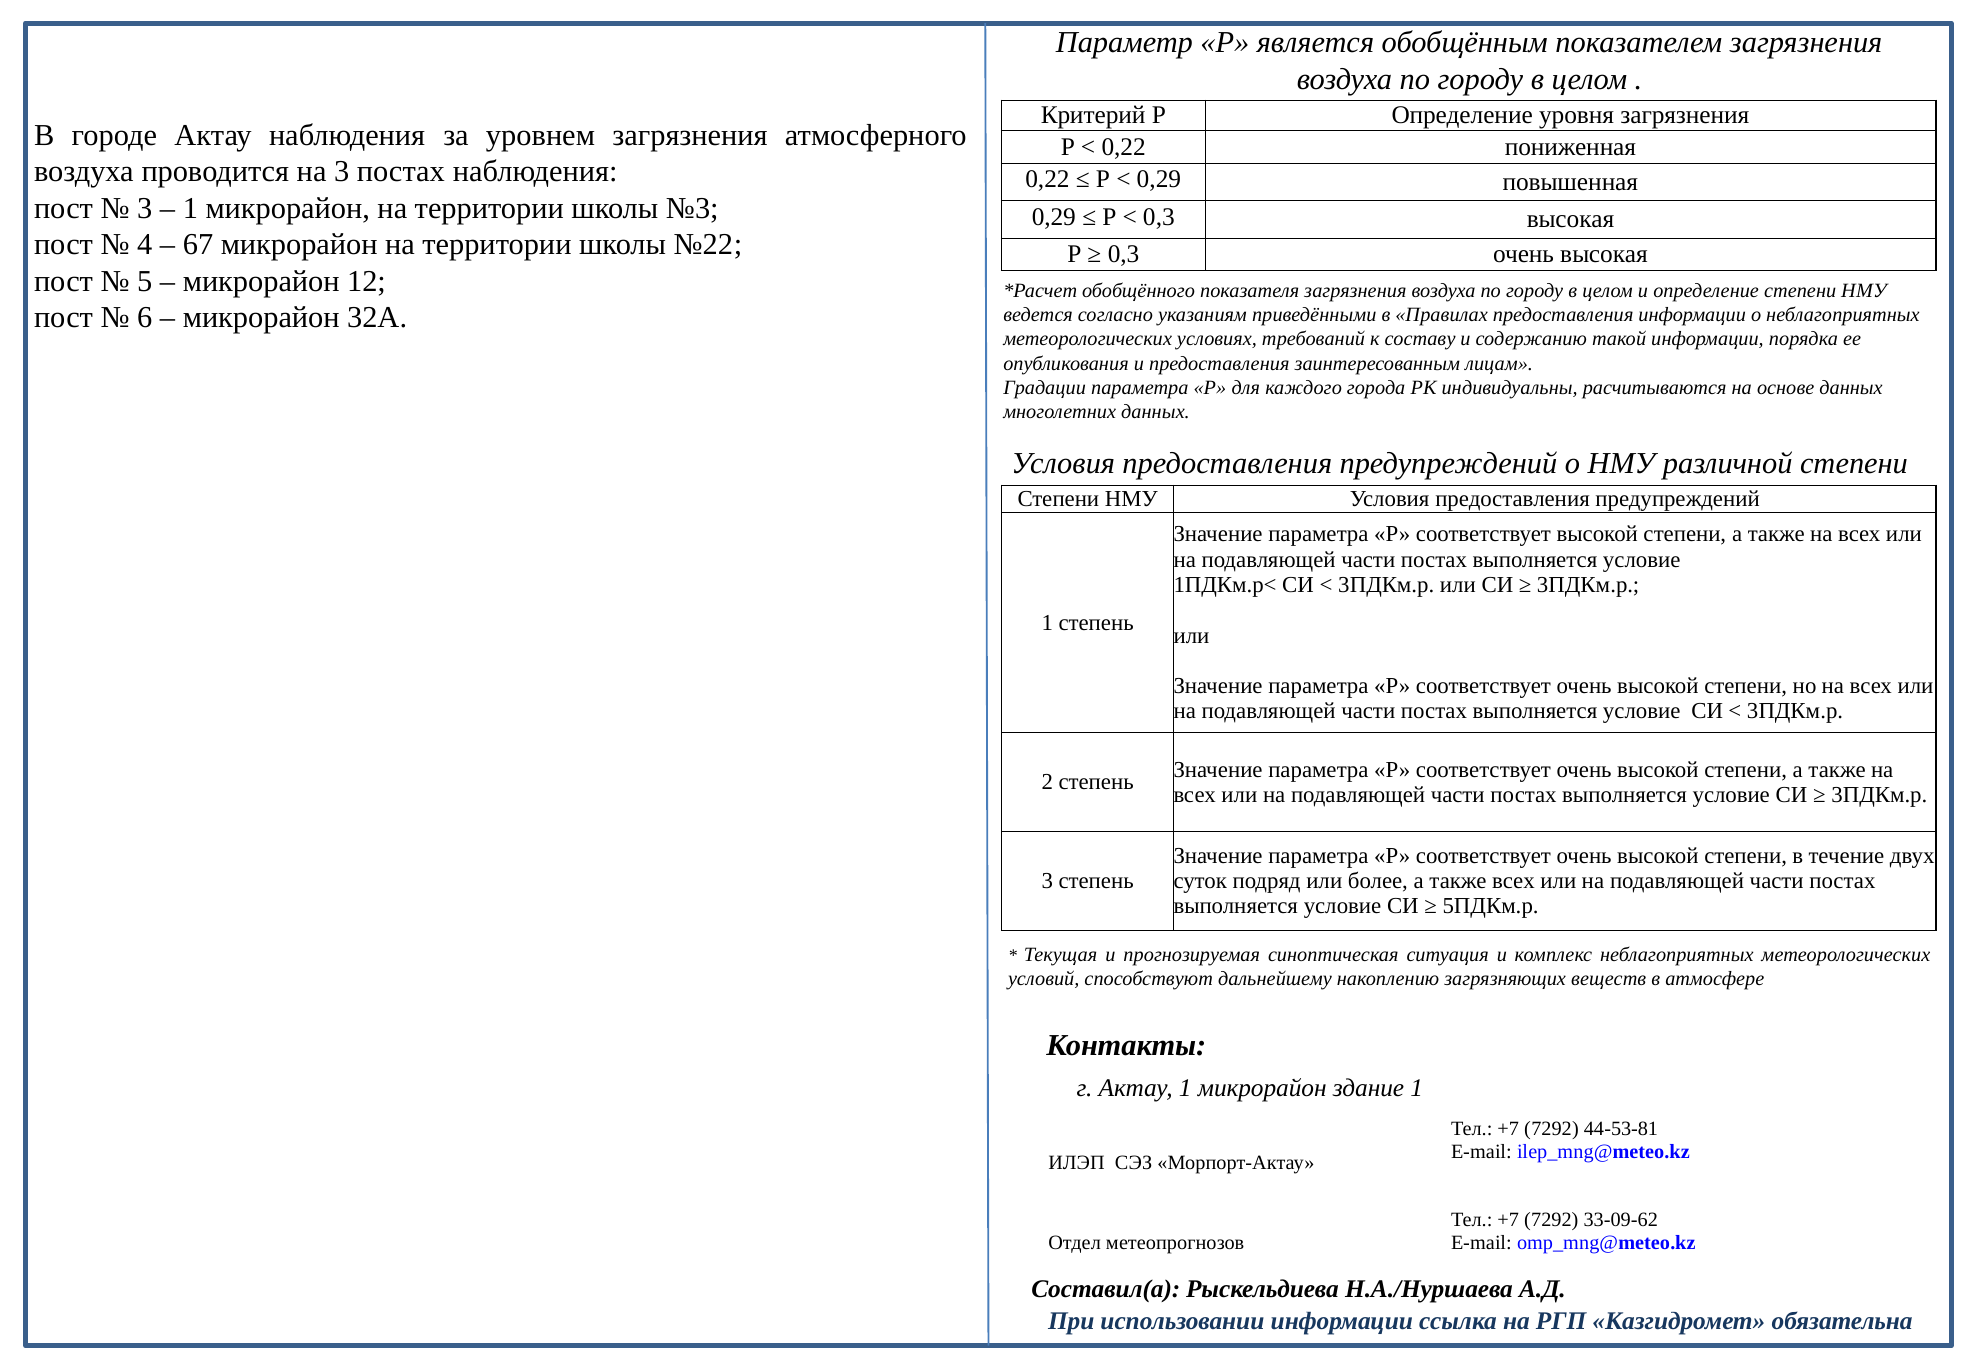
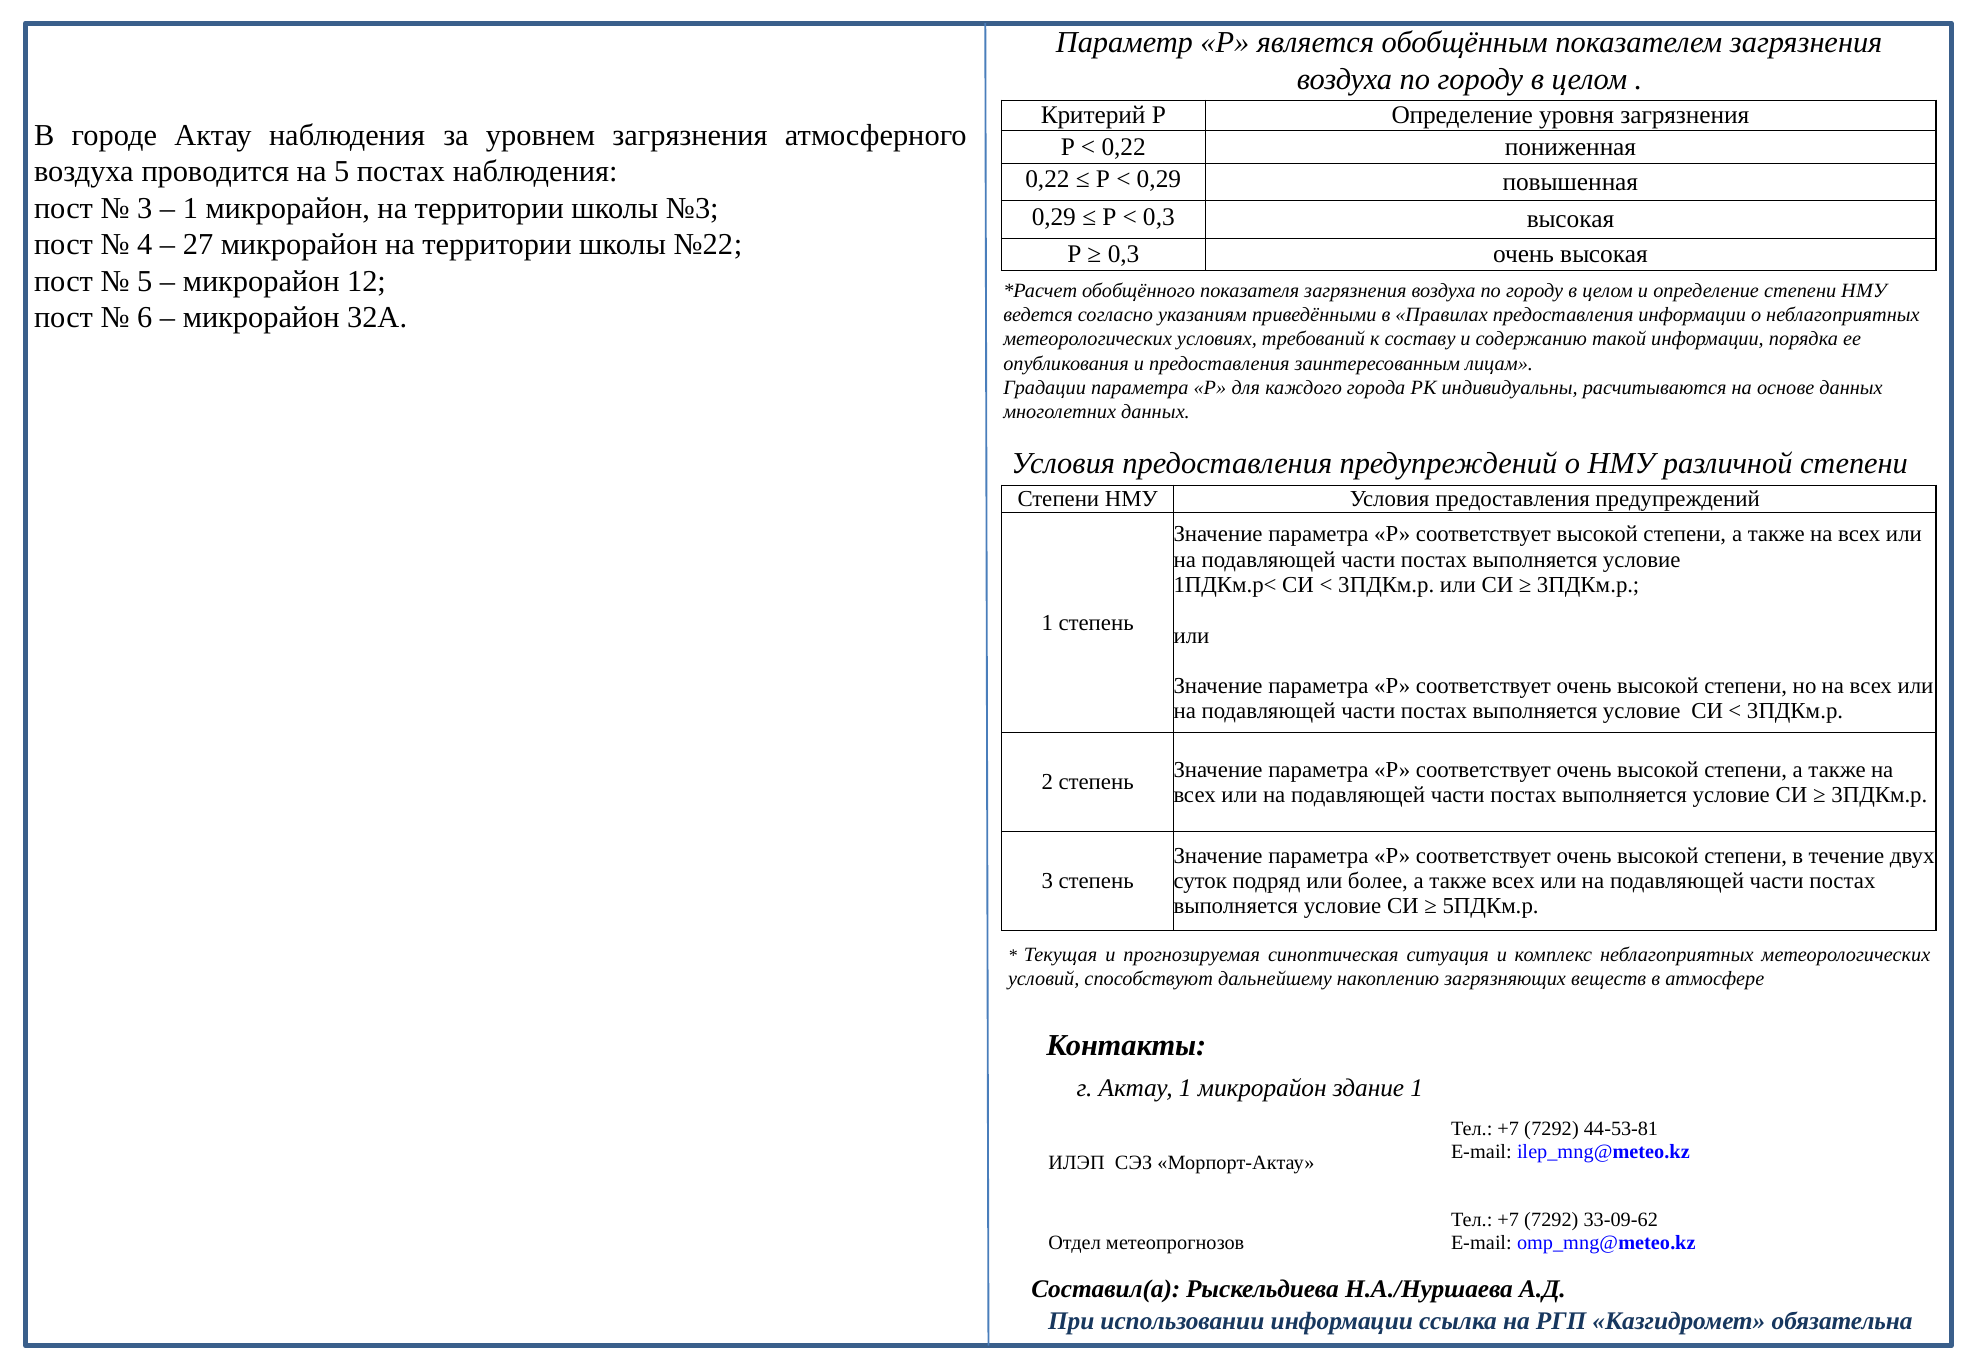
на 3: 3 -> 5 (342, 171)
67: 67 -> 27 (198, 244)
